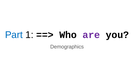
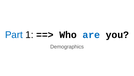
are colour: purple -> blue (91, 35)
